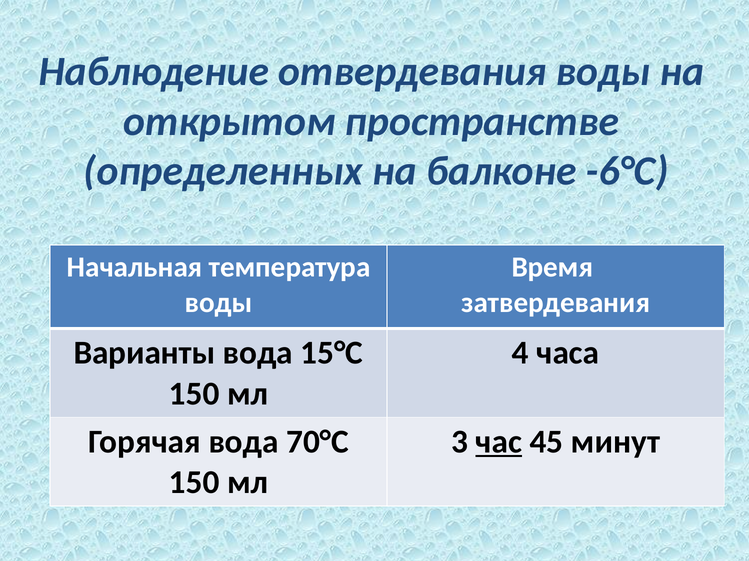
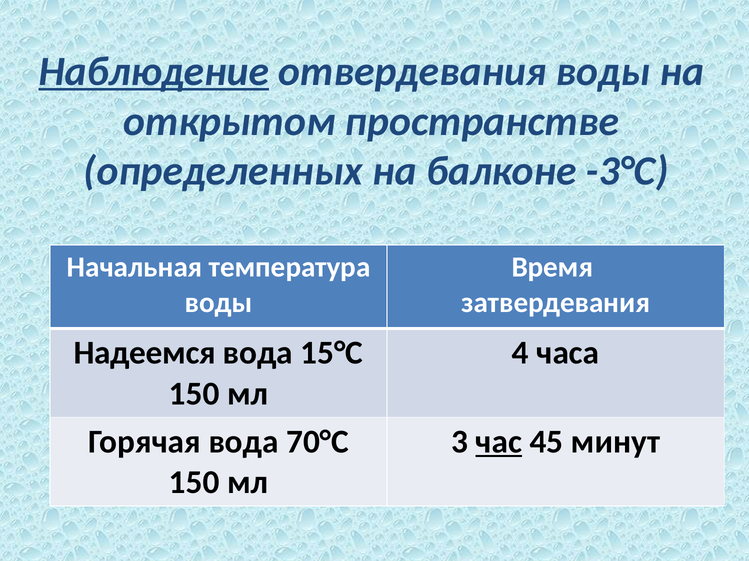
Наблюдение underline: none -> present (154, 72)
-6°С: -6°С -> -3°С (627, 171)
Варианты: Варианты -> Надеемся (145, 353)
